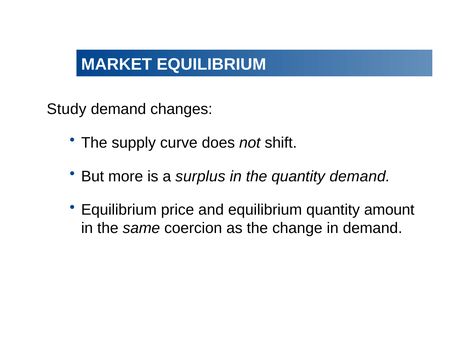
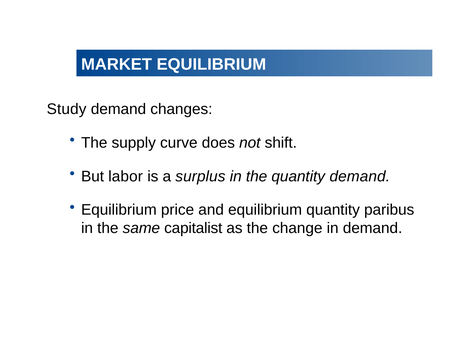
more: more -> labor (126, 176)
amount: amount -> paribus (389, 210)
coercion: coercion -> capitalist (193, 228)
